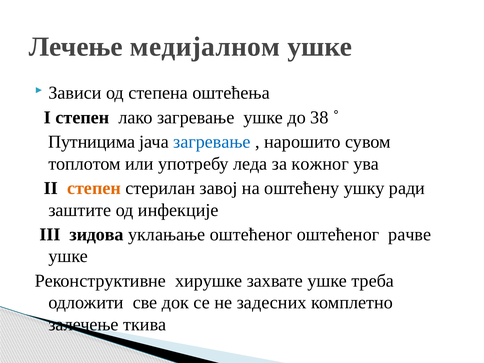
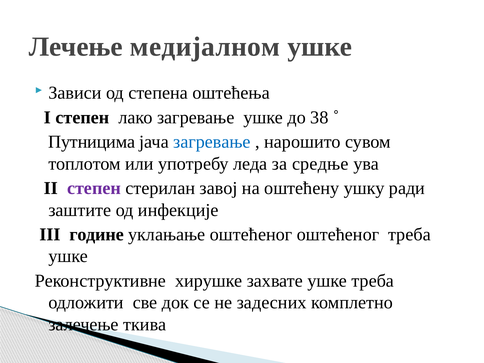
кожног: кожног -> средње (320, 164)
степен colour: orange -> purple (94, 188)
зидова: зидова -> године (97, 235)
оштећеног рачве: рачве -> треба (410, 235)
